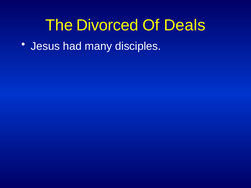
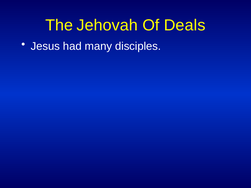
Divorced: Divorced -> Jehovah (107, 25)
